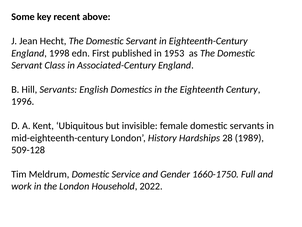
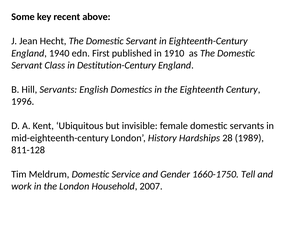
1998: 1998 -> 1940 (59, 53)
1953: 1953 -> 1910 (174, 53)
Associated-Century: Associated-Century -> Destitution-Century (116, 65)
509-128: 509-128 -> 811-128 (28, 150)
Full: Full -> Tell (248, 174)
2022: 2022 -> 2007 (151, 186)
